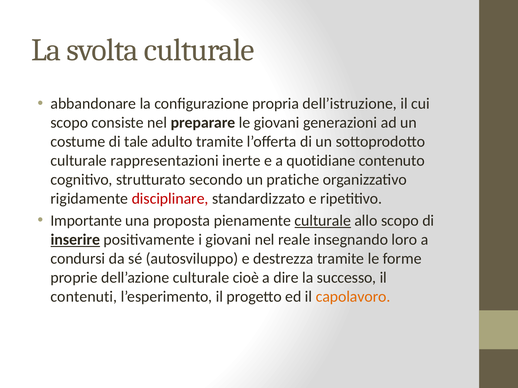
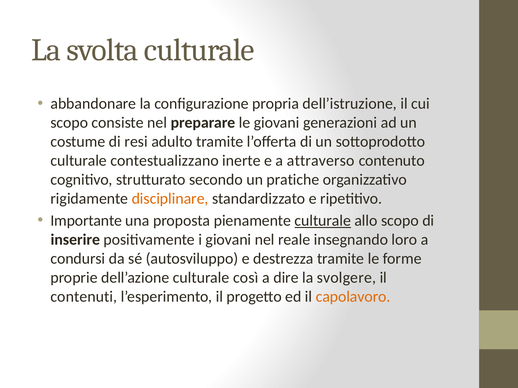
tale: tale -> resi (136, 142)
rappresentazioni: rappresentazioni -> contestualizzano (165, 161)
quotidiane: quotidiane -> attraverso (321, 161)
disciplinare colour: red -> orange (170, 199)
inserire underline: present -> none (75, 240)
cioè: cioè -> così (246, 278)
successo: successo -> svolgere (346, 278)
